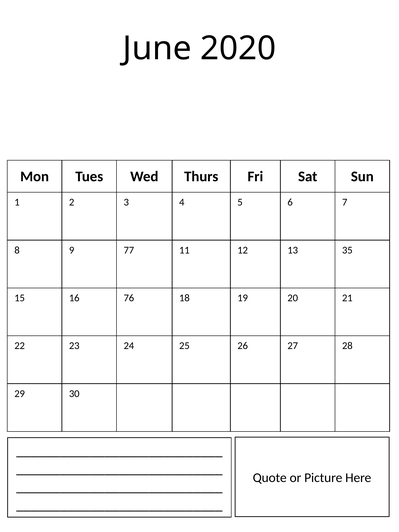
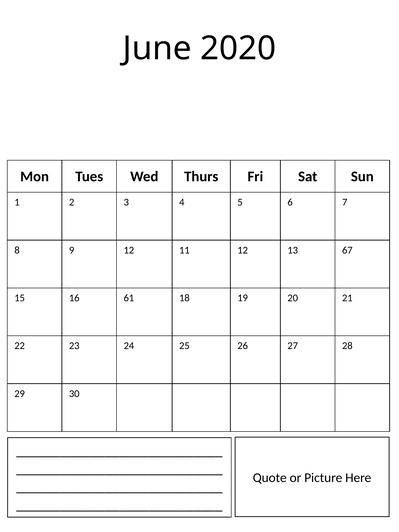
9 77: 77 -> 12 (129, 250)
35: 35 -> 67 (347, 250)
76: 76 -> 61 (129, 298)
